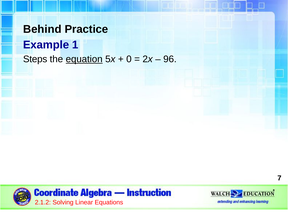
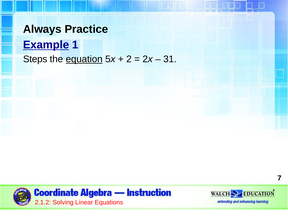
Behind: Behind -> Always (42, 29)
Example underline: none -> present (46, 45)
0: 0 -> 2 (129, 59)
96: 96 -> 31 (170, 59)
